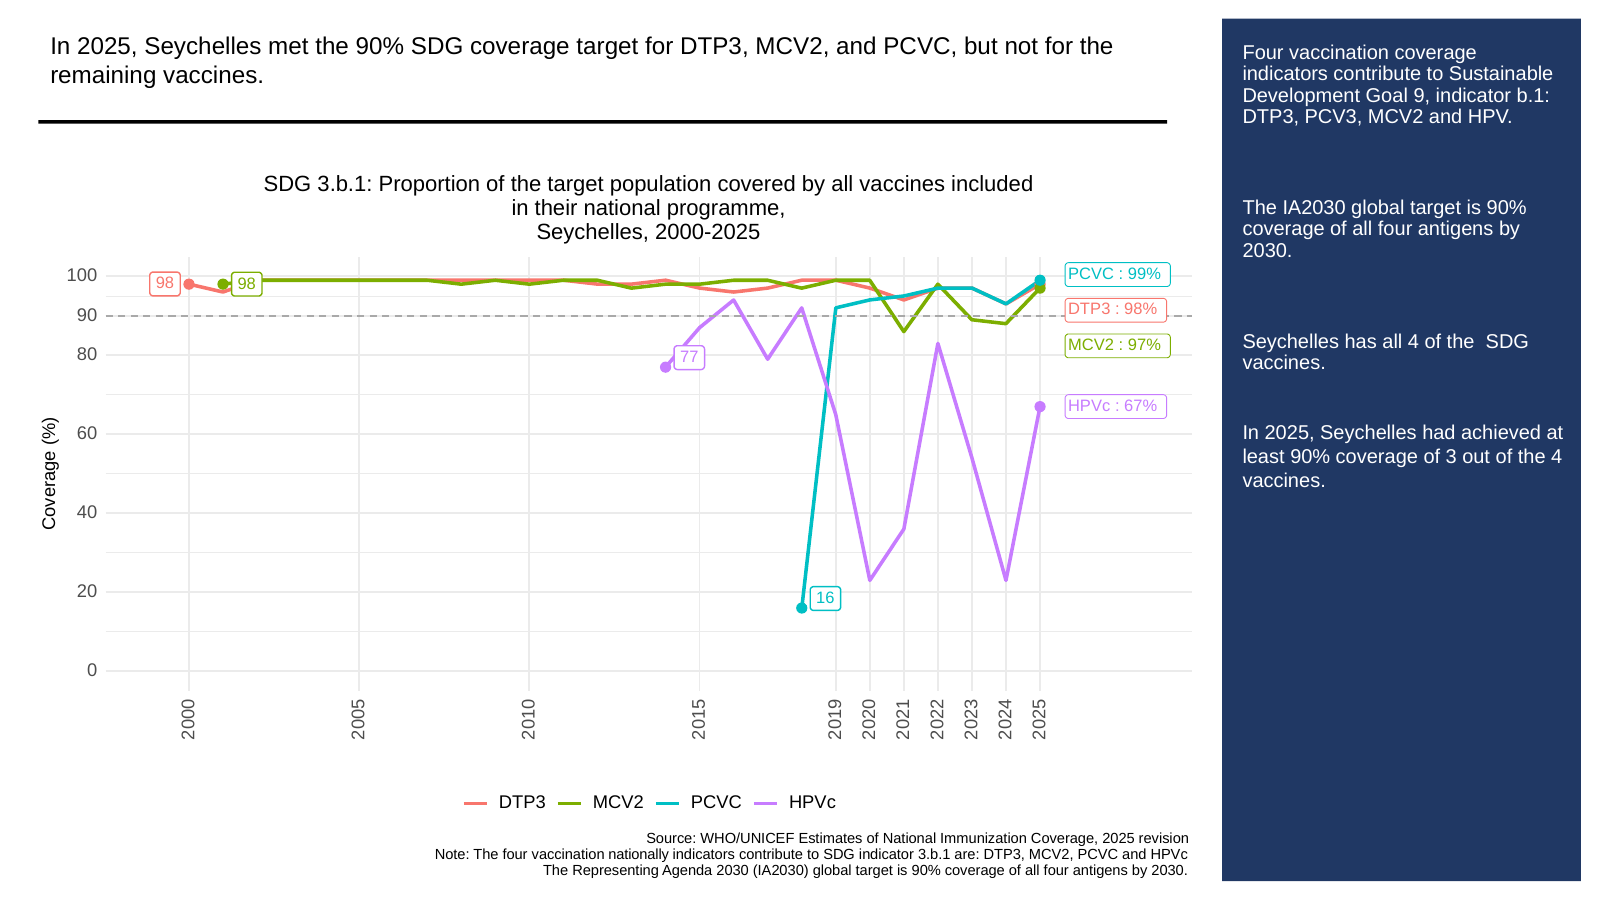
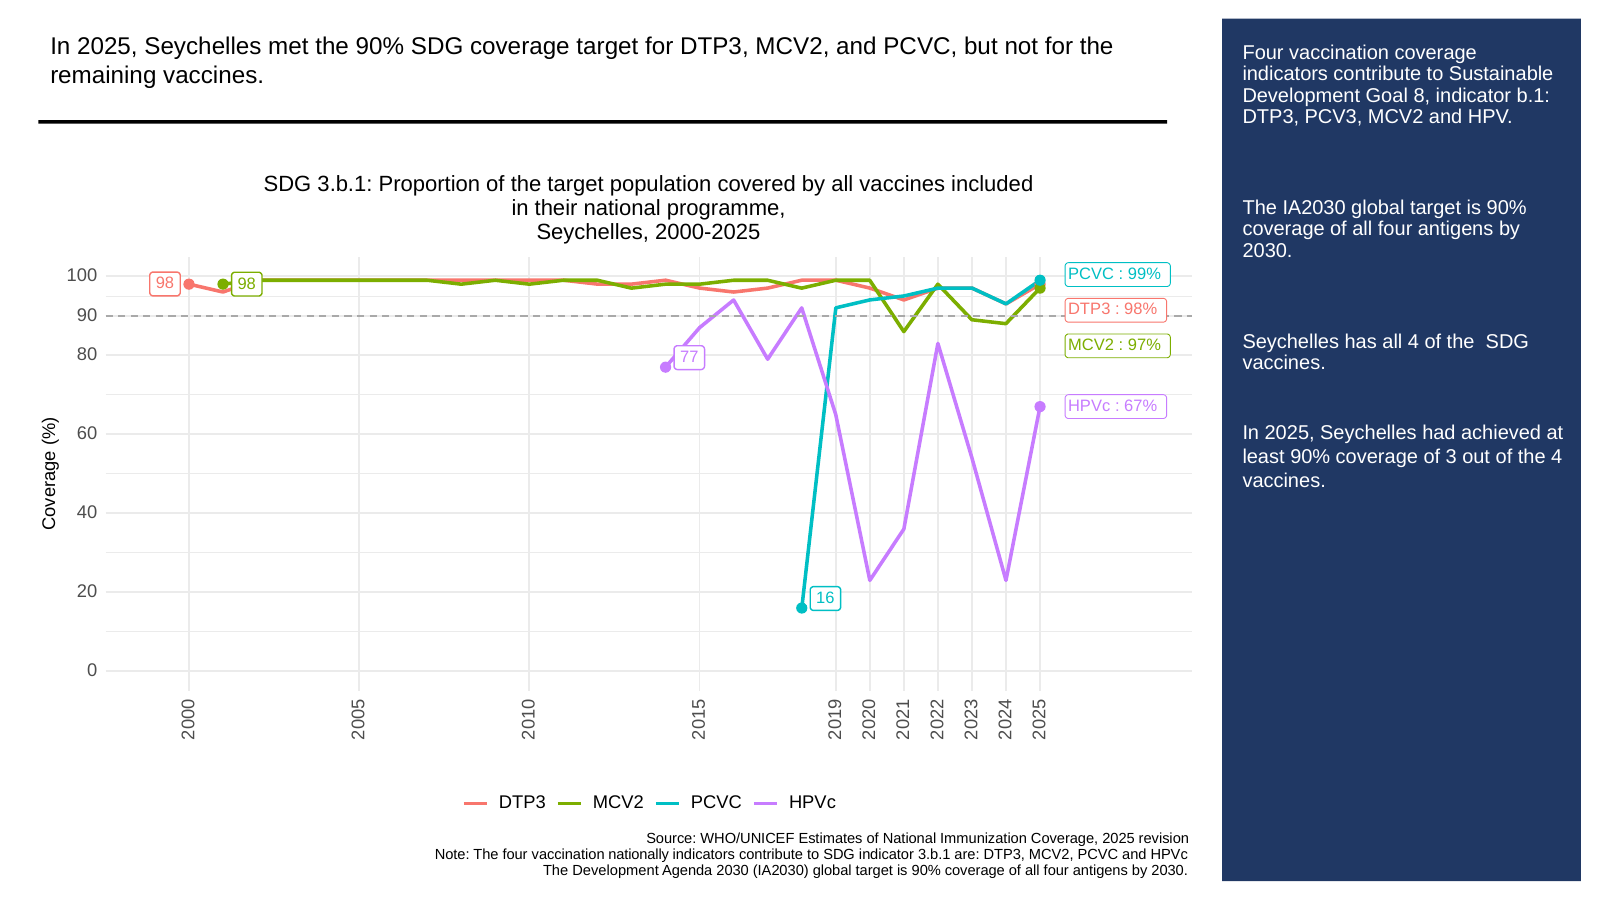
Goal 9: 9 -> 8 (1422, 96)
The Representing: Representing -> Development (616, 871)
